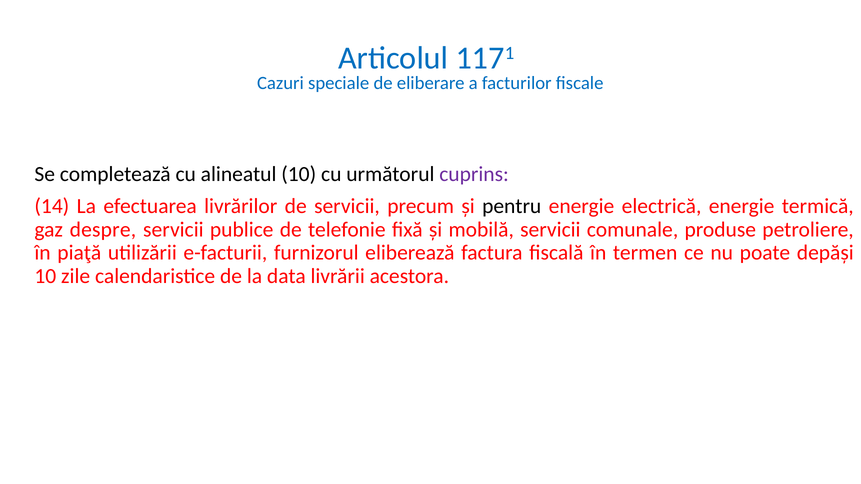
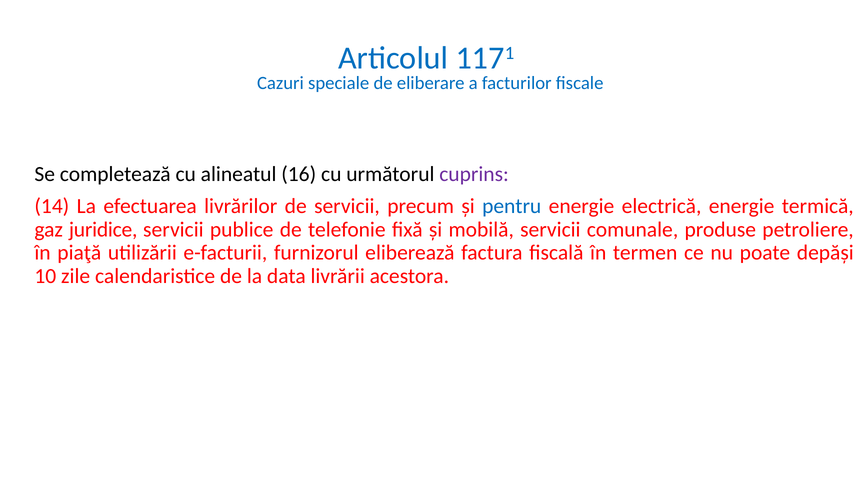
alineatul 10: 10 -> 16 (299, 174)
pentru colour: black -> blue (512, 206)
despre: despre -> juridice (103, 230)
